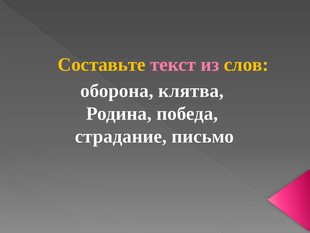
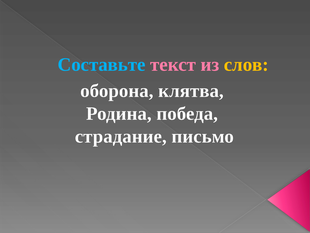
Составьте colour: yellow -> light blue (102, 65)
